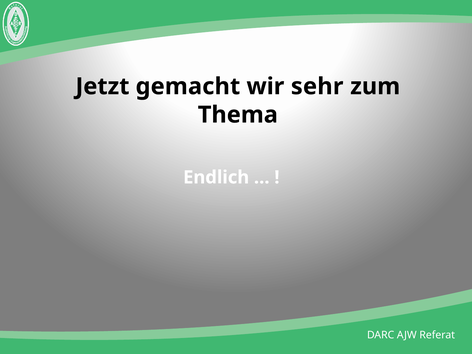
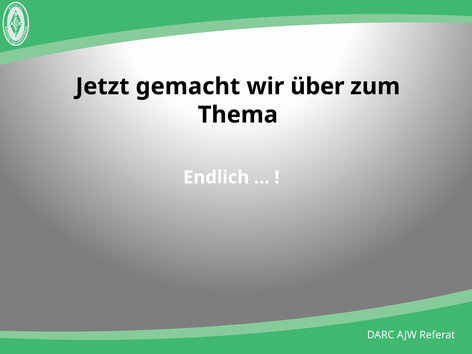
sehr: sehr -> über (317, 86)
